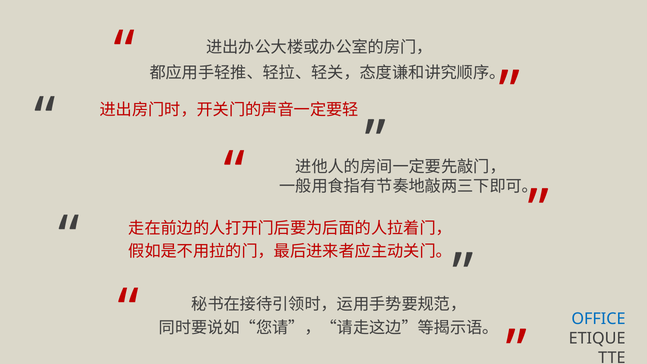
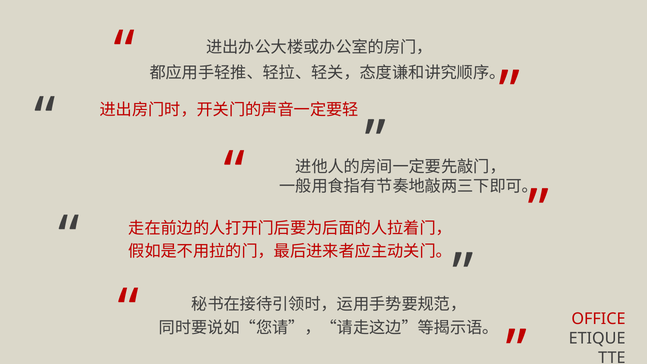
OFFICE colour: blue -> red (598, 319)
